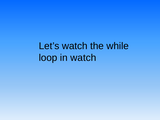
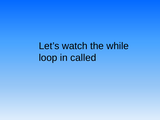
in watch: watch -> called (83, 58)
